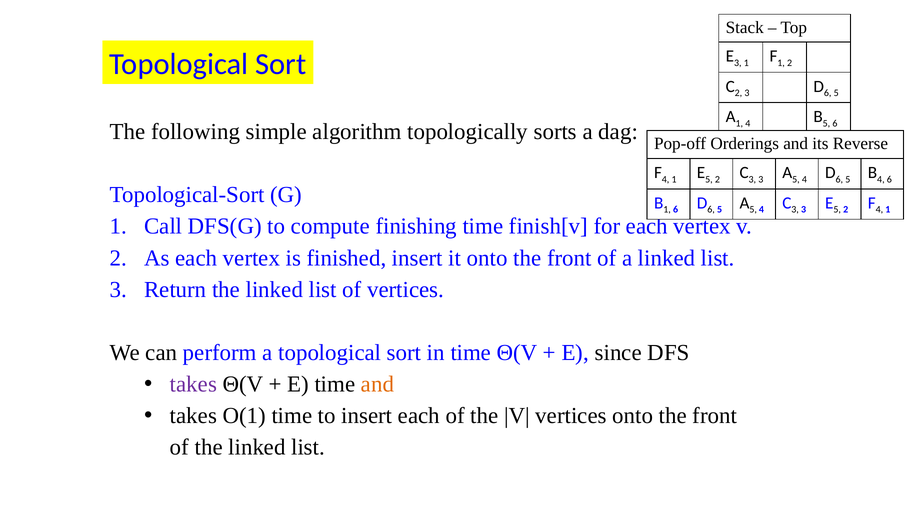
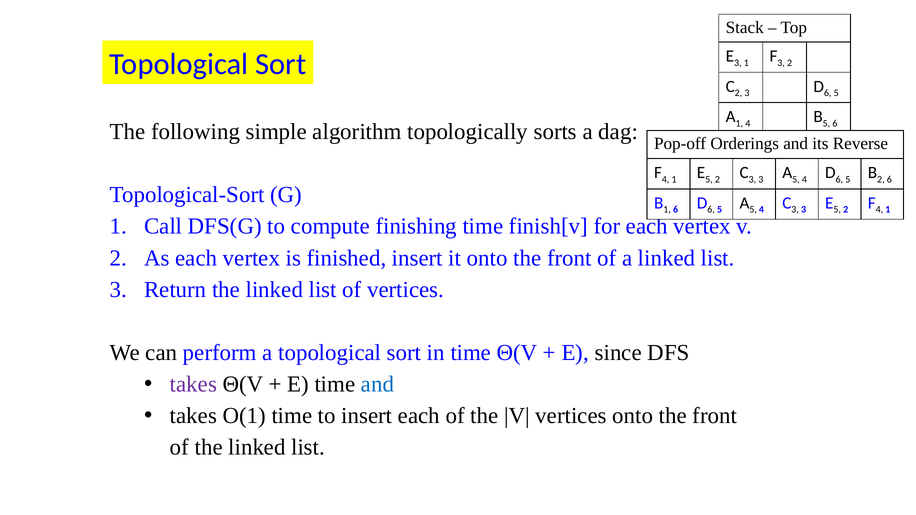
1: 1 -> 3 (781, 63)
4: 4 -> 2 (881, 179)
and colour: orange -> blue (377, 384)
